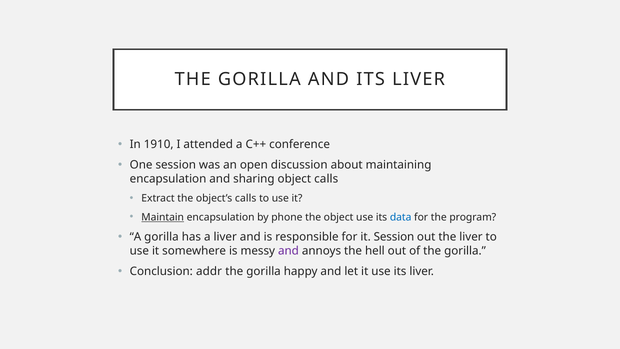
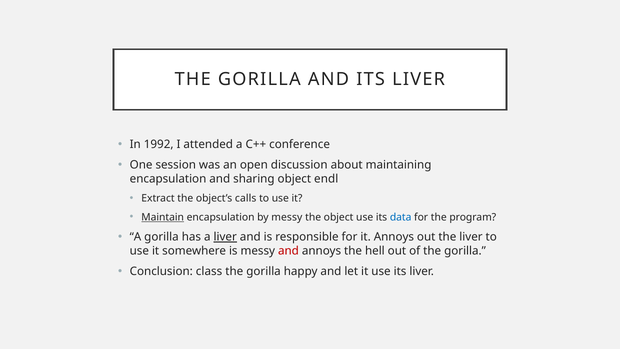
1910: 1910 -> 1992 (159, 144)
object calls: calls -> endl (326, 179)
by phone: phone -> messy (287, 217)
liver underline: none -> present (225, 237)
it Session: Session -> Annoys (394, 237)
and colour: purple -> red (288, 251)
addr: addr -> class (209, 271)
